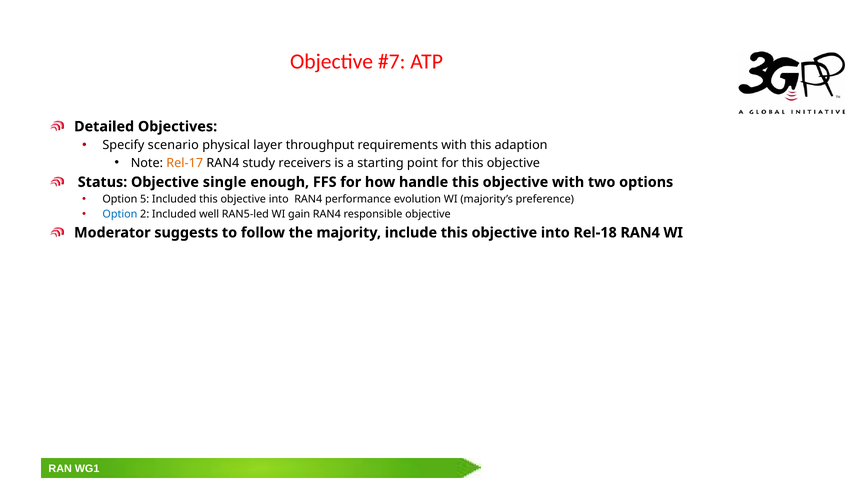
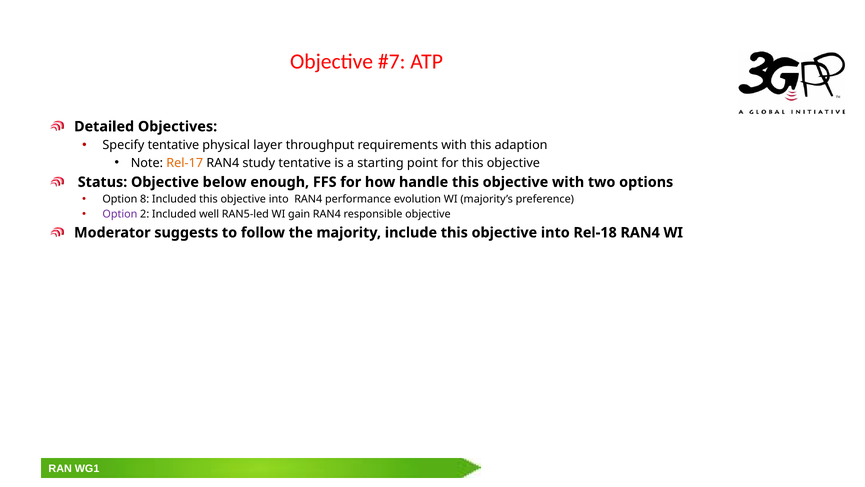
Specify scenario: scenario -> tentative (173, 145)
study receivers: receivers -> tentative (305, 163)
single: single -> below (225, 182)
5: 5 -> 8 (145, 199)
Option colour: blue -> purple (120, 214)
